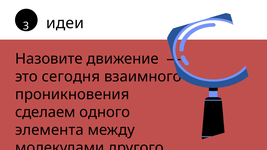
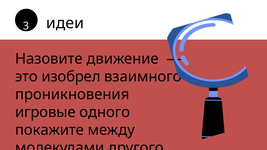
сегодня: сегодня -> изобрел (71, 77)
сделаем: сделаем -> игровые (45, 112)
элемента: элемента -> покажите (49, 130)
